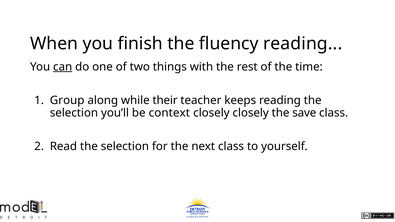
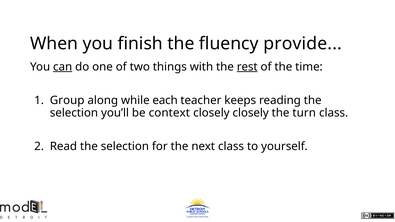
fluency reading: reading -> provide (303, 44)
rest underline: none -> present (247, 67)
their: their -> each (165, 100)
save: save -> turn (304, 113)
